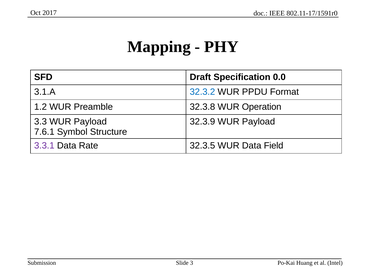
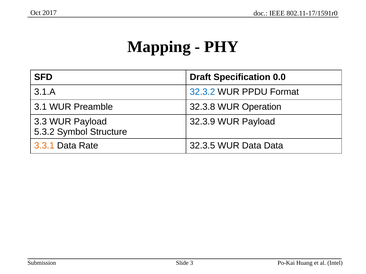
1.2: 1.2 -> 3.1 (41, 107)
7.6.1: 7.6.1 -> 5.3.2 (44, 132)
3.3.1 colour: purple -> orange (44, 146)
Data Field: Field -> Data (274, 146)
